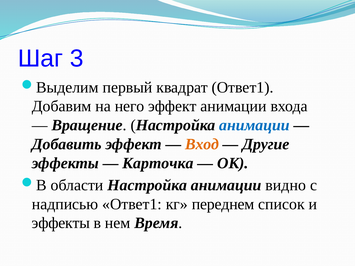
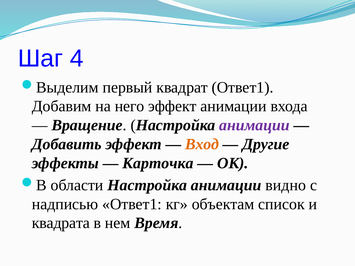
3: 3 -> 4 (77, 59)
анимации colour: blue -> purple (254, 125)
переднем: переднем -> объектам (223, 204)
эффекты: эффекты -> квадрата (61, 223)
